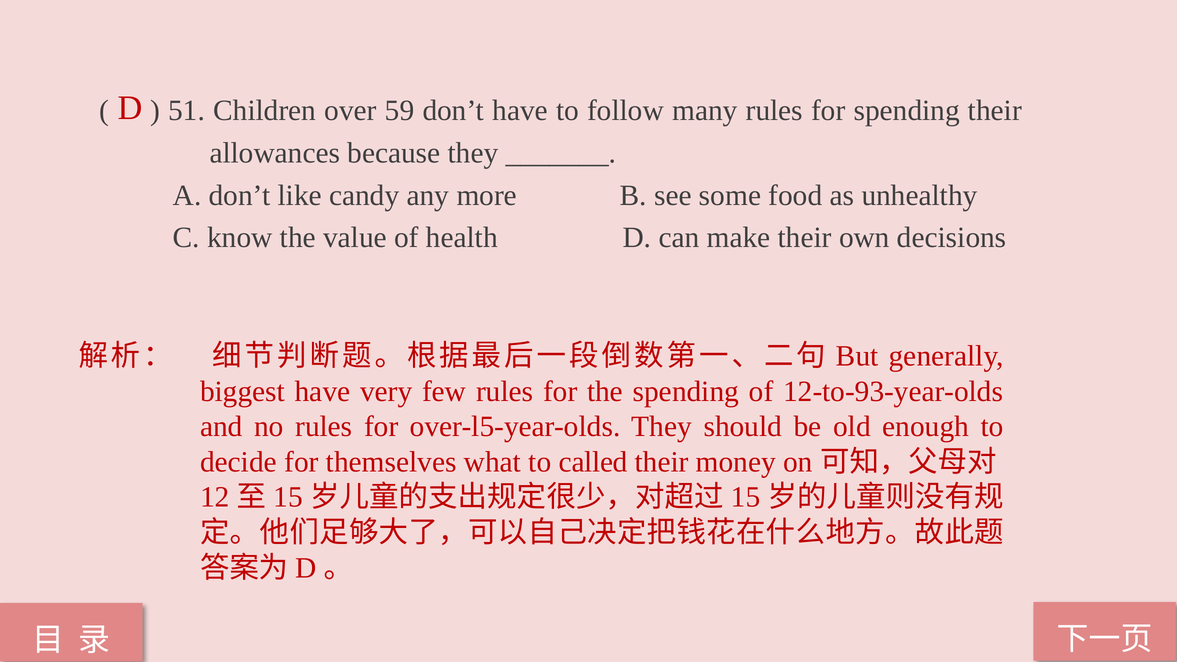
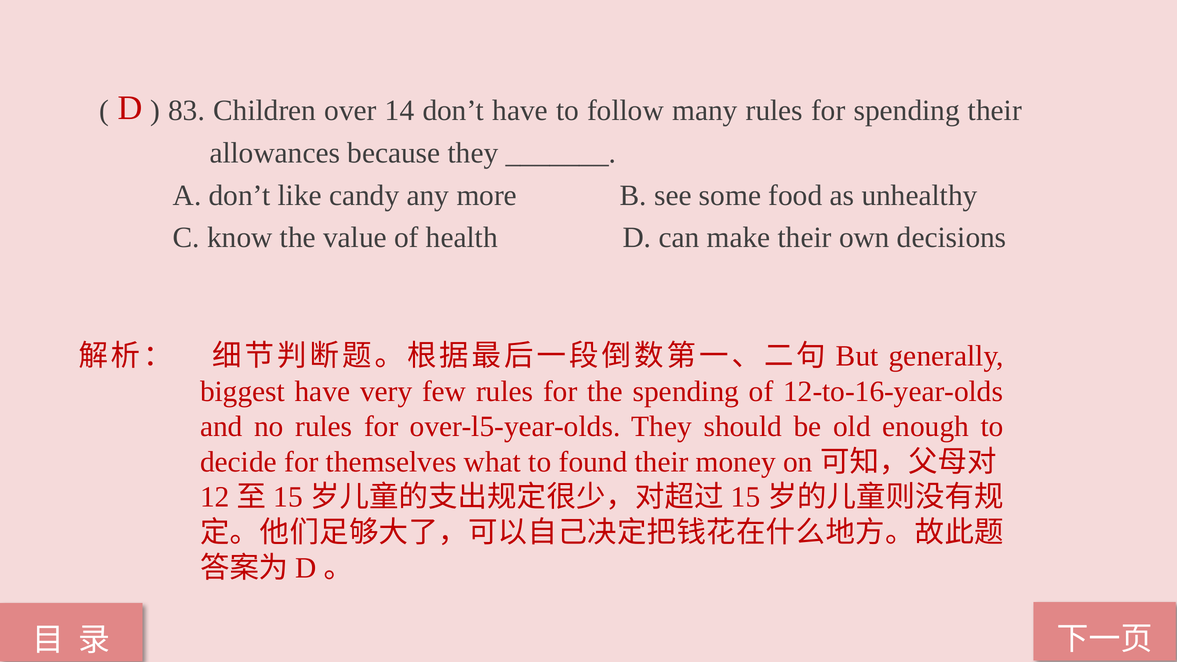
51: 51 -> 83 (187, 111)
59: 59 -> 14 (400, 111)
12-to-93-year-olds: 12-to-93-year-olds -> 12-to-16-year-olds (893, 391)
called: called -> found (593, 462)
